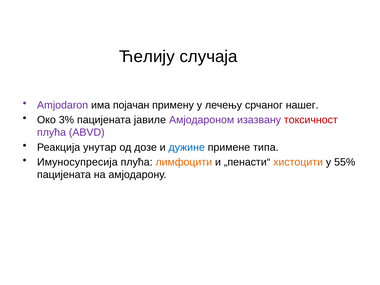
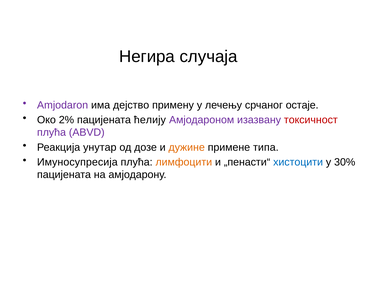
Ћелију: Ћелију -> Негира (147, 57)
појачан: појачан -> дејство (131, 105)
нашег: нашег -> остаје (302, 105)
3%: 3% -> 2% (66, 120)
јавиле: јавиле -> ћелију (150, 120)
дужине colour: blue -> orange (187, 147)
хистоцити colour: orange -> blue (298, 162)
55%: 55% -> 30% (345, 162)
